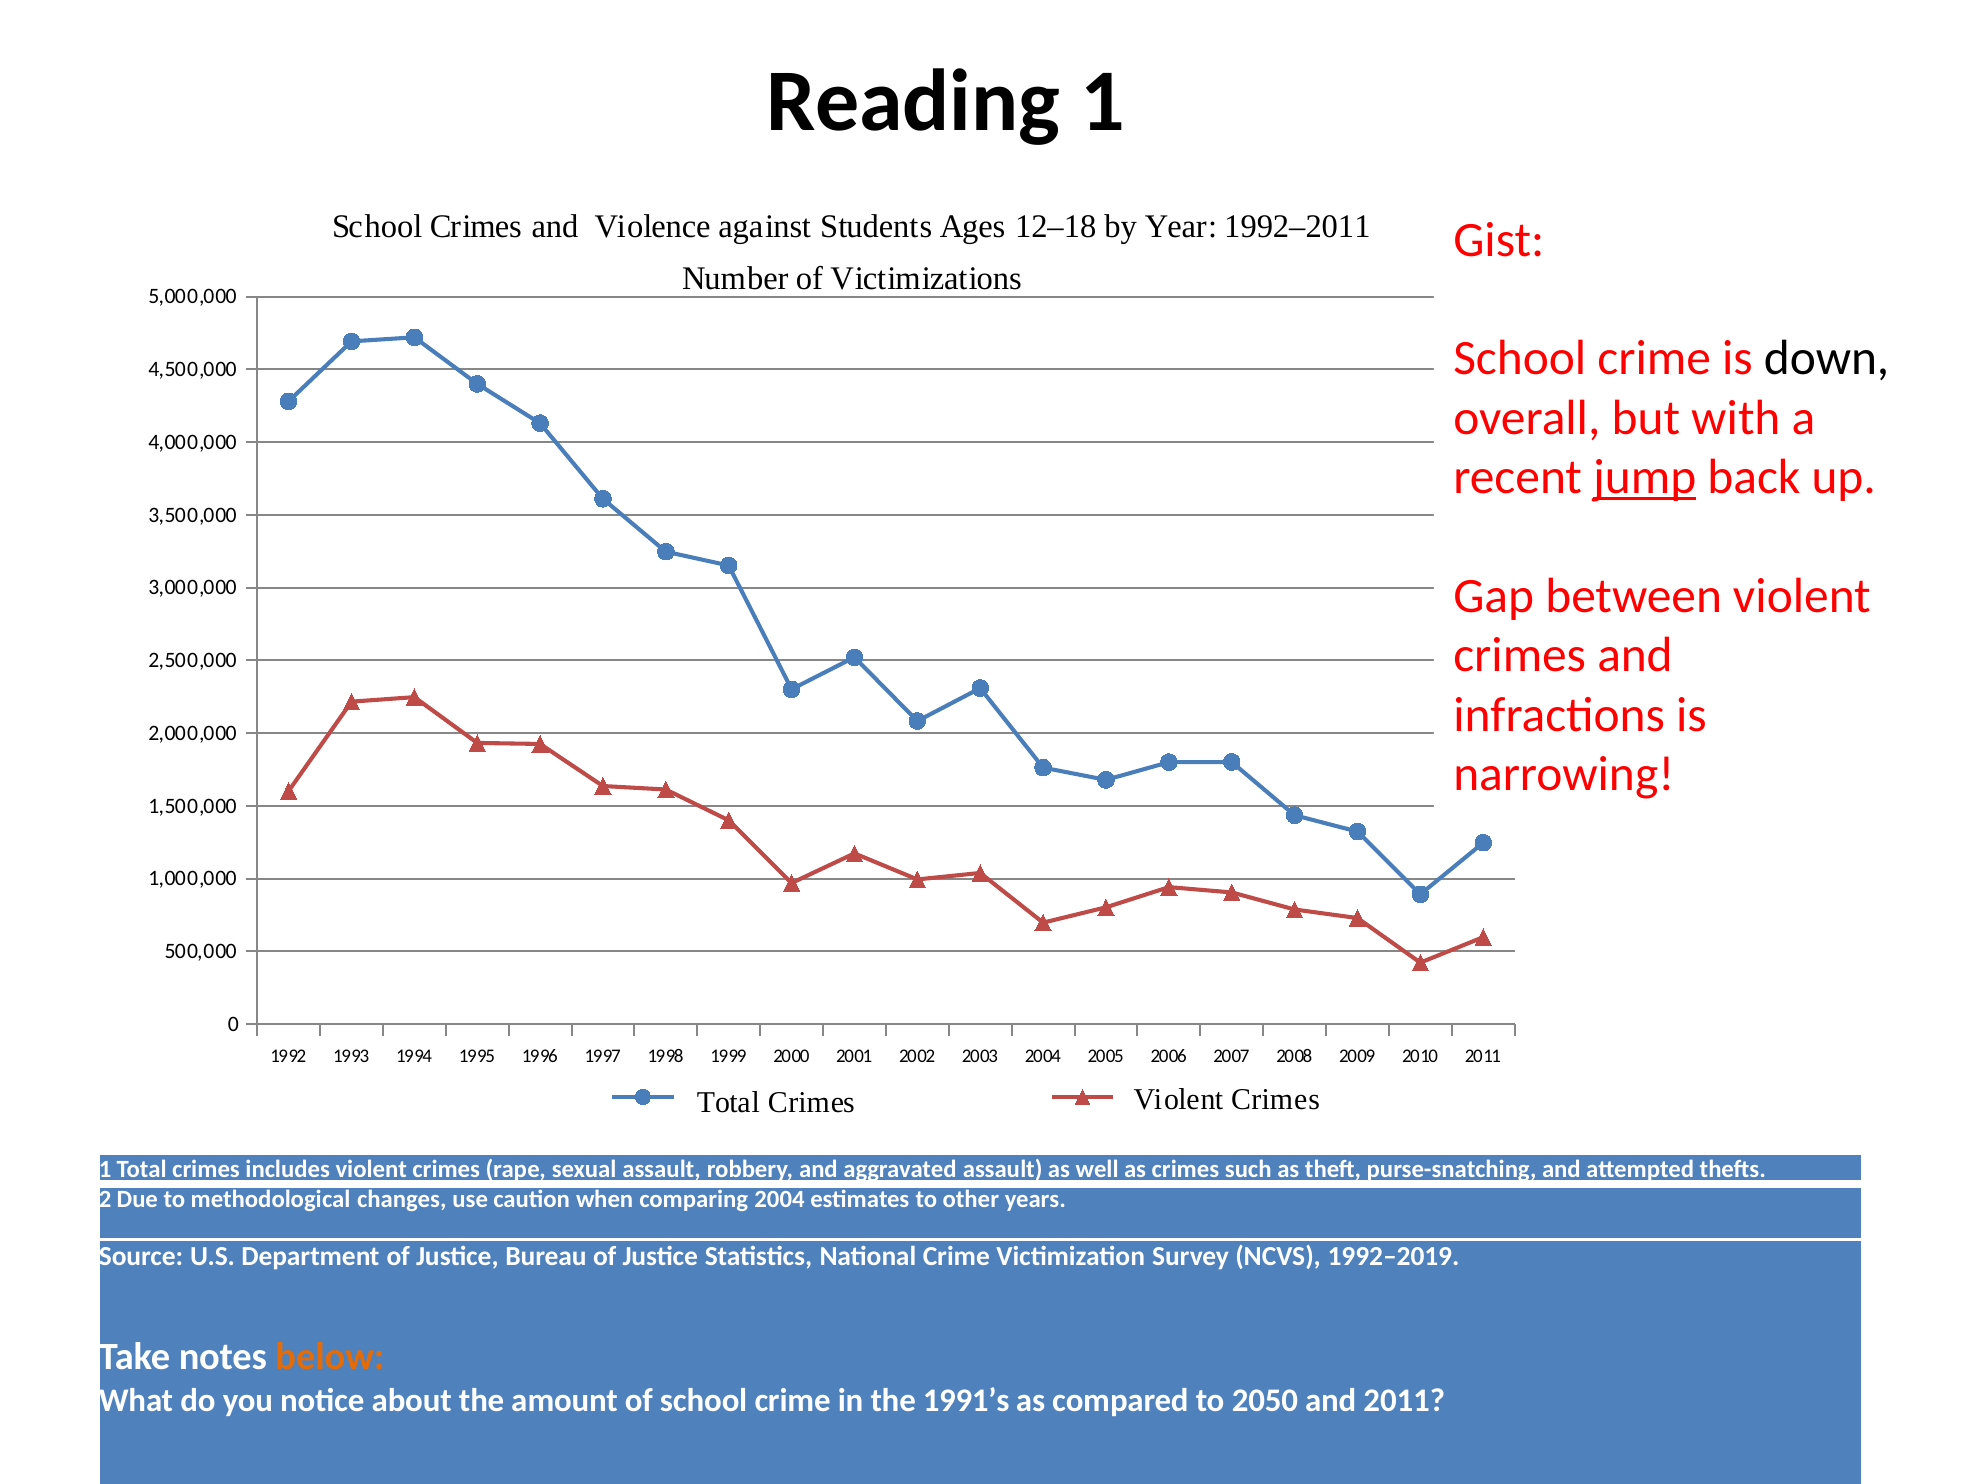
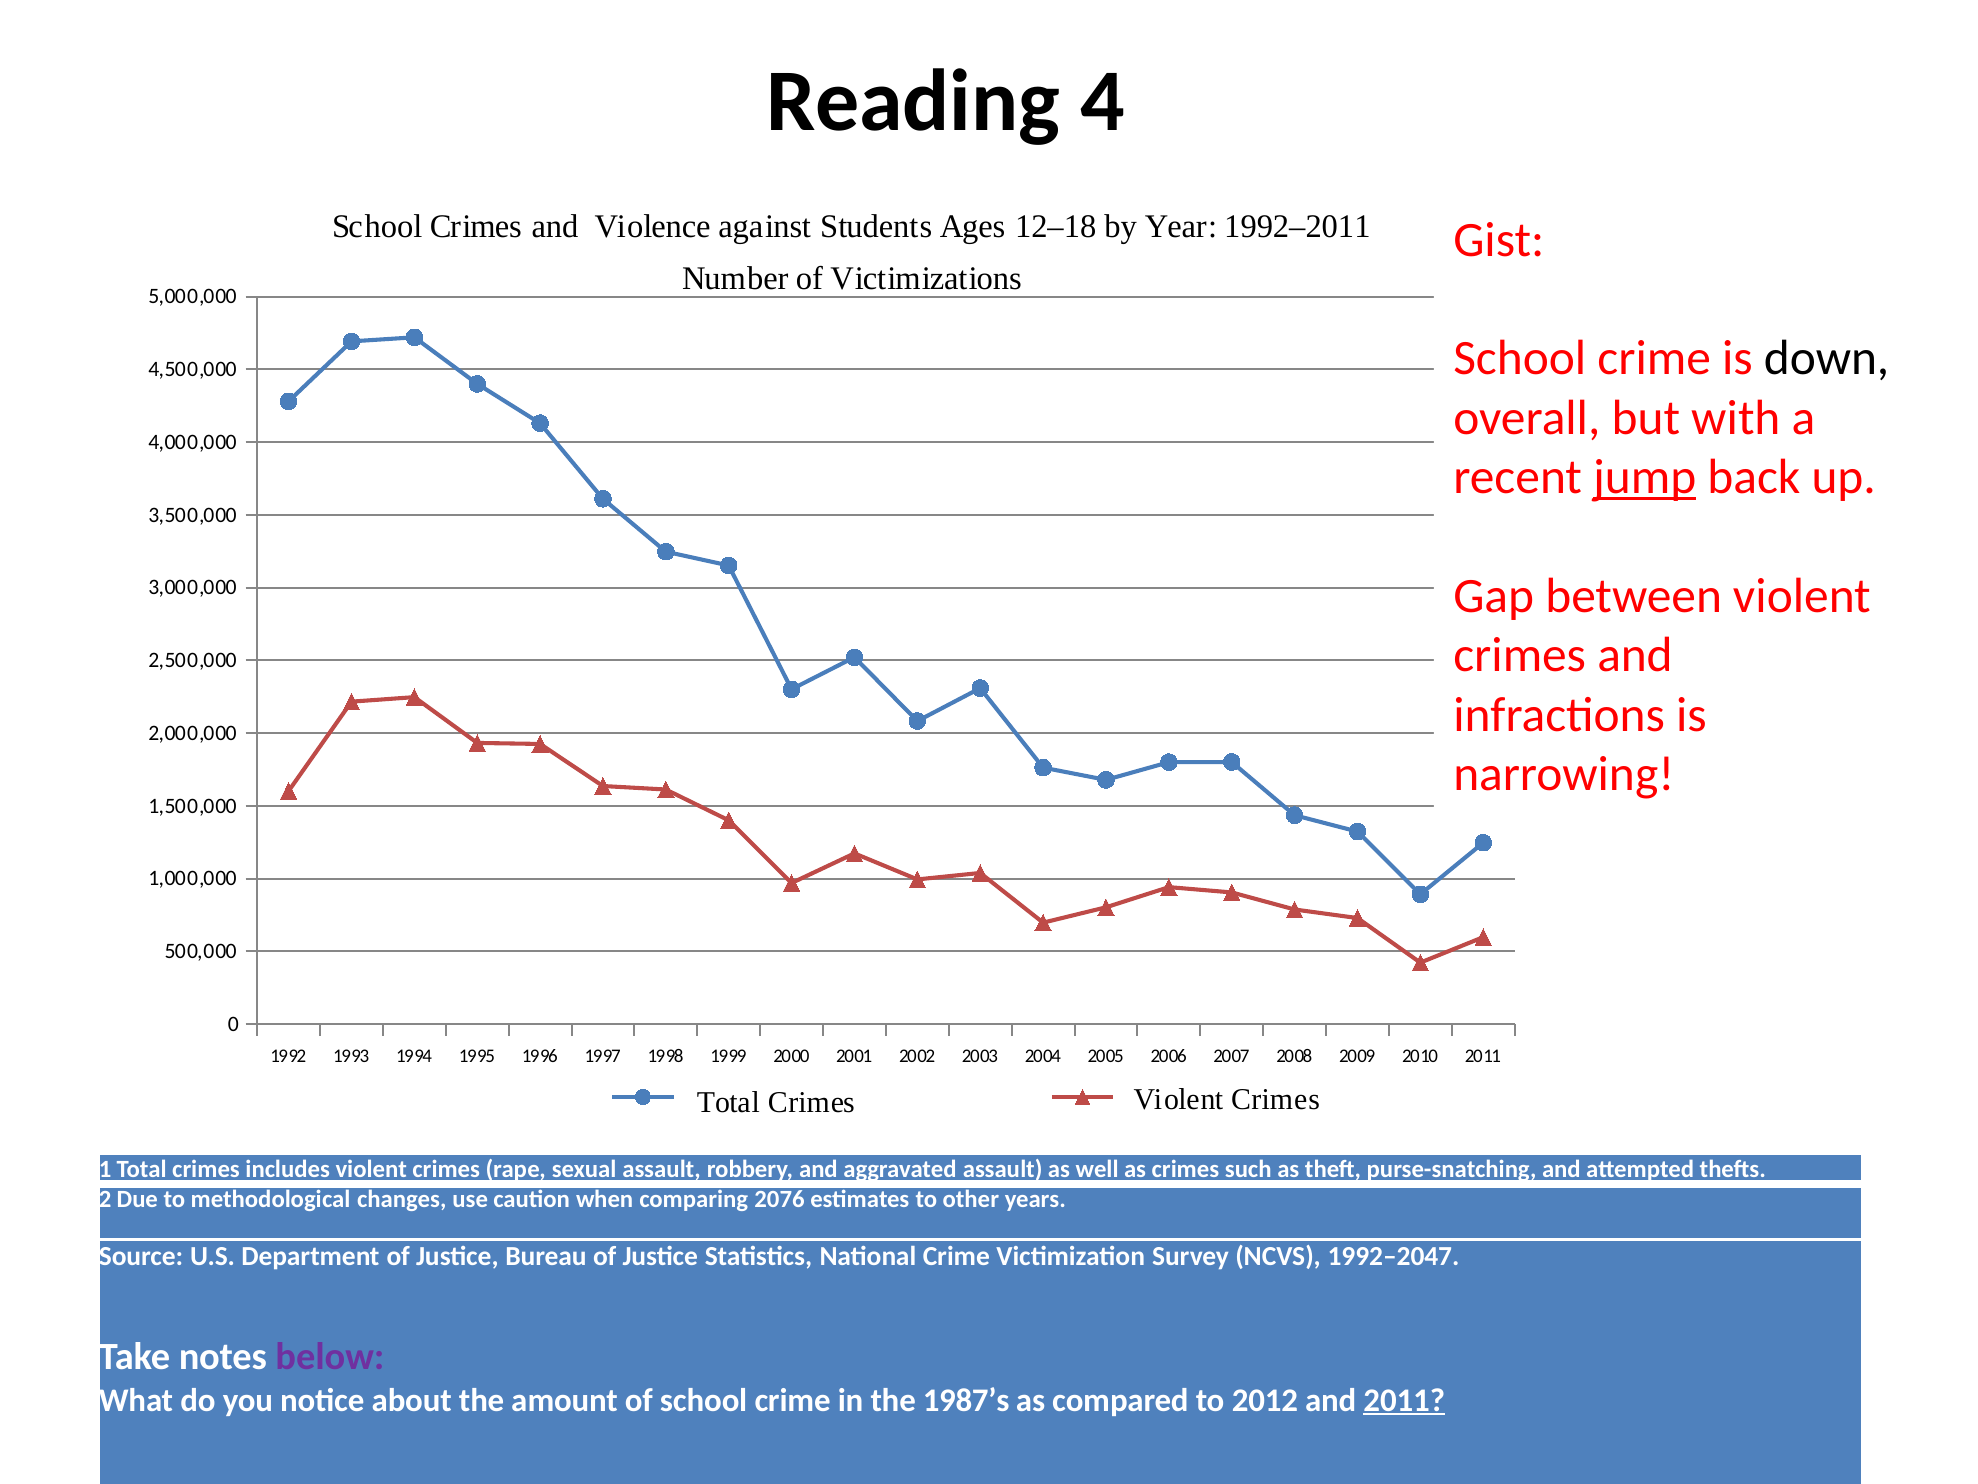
Reading 1: 1 -> 4 (1102, 102)
comparing 2004: 2004 -> 2076 (780, 1199)
1992–2019: 1992–2019 -> 1992–2047 (1394, 1256)
below colour: orange -> purple (330, 1356)
1991’s: 1991’s -> 1987’s (966, 1400)
2050: 2050 -> 2012 (1265, 1400)
2011 underline: none -> present (1404, 1400)
